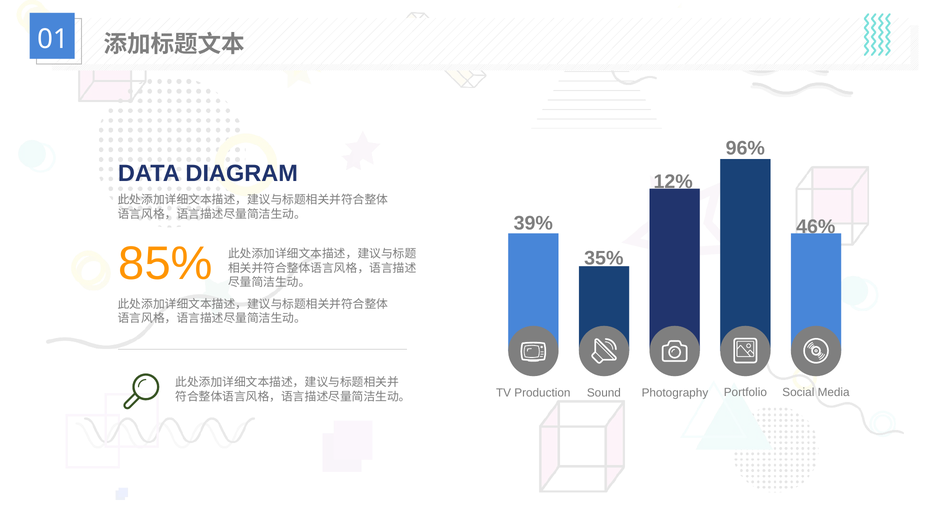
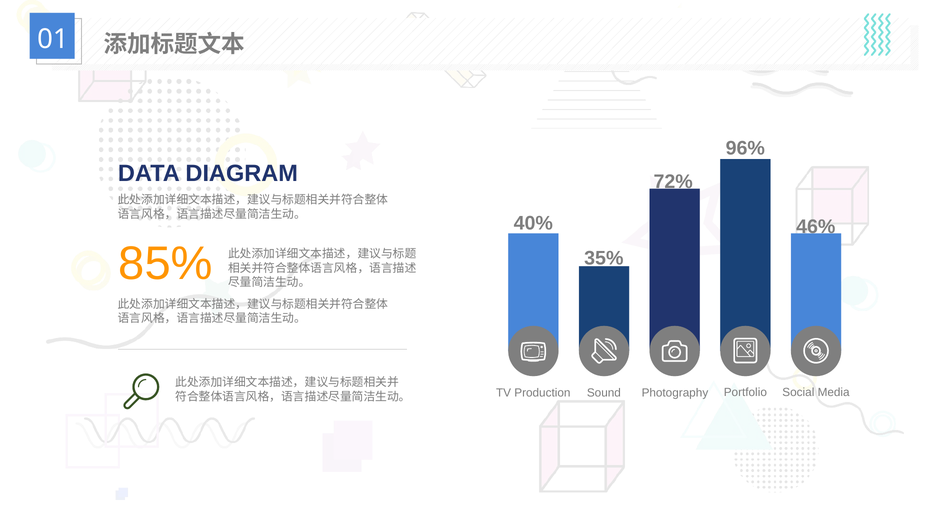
12%: 12% -> 72% (673, 182)
39%: 39% -> 40% (533, 223)
